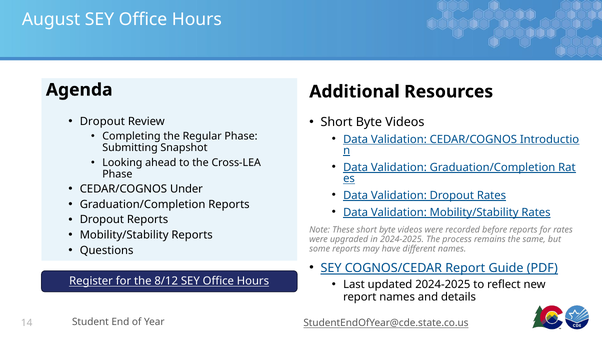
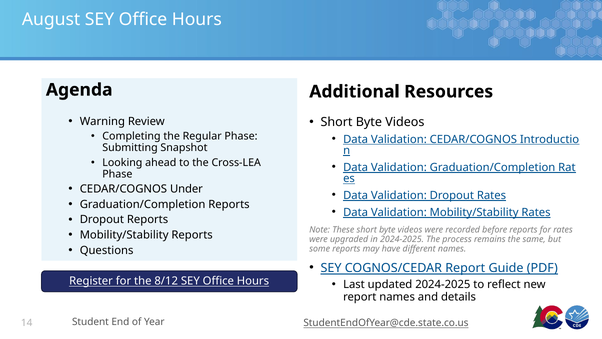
Dropout: Dropout -> Warning (102, 121)
